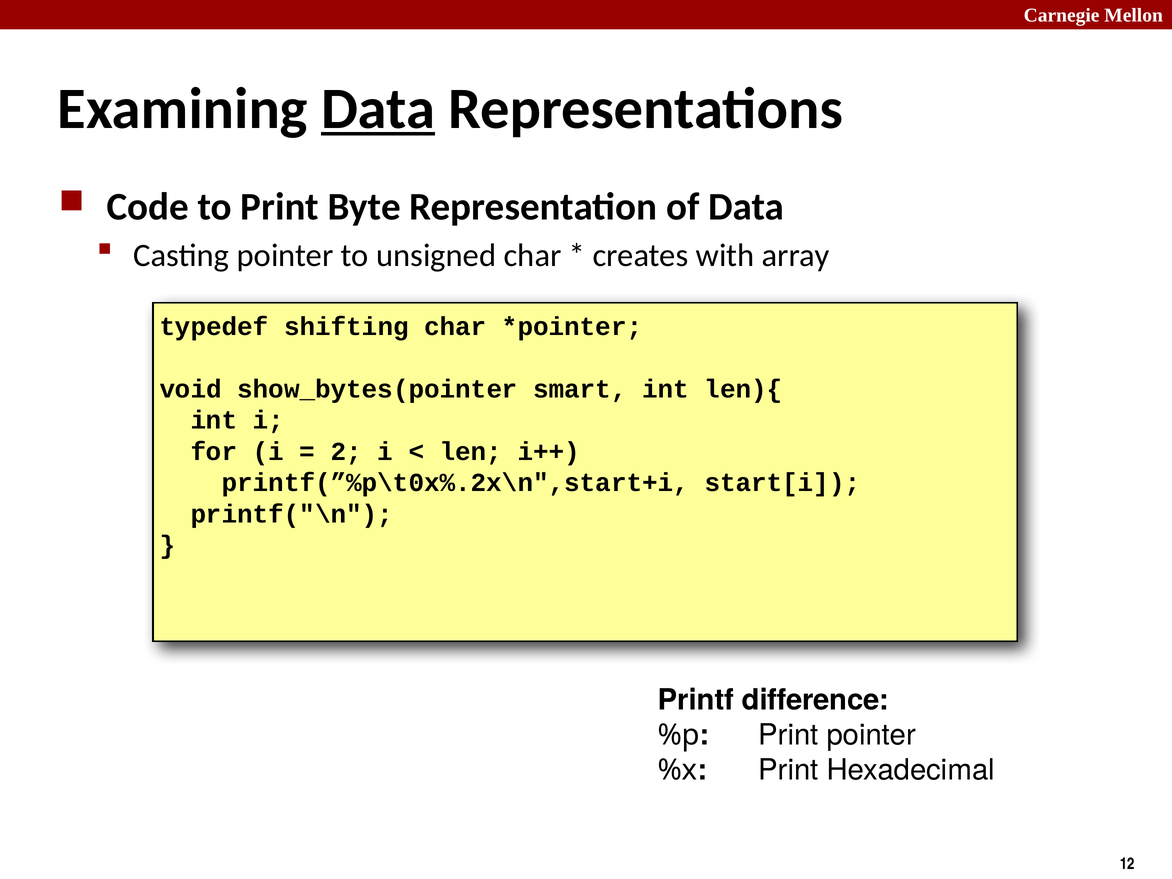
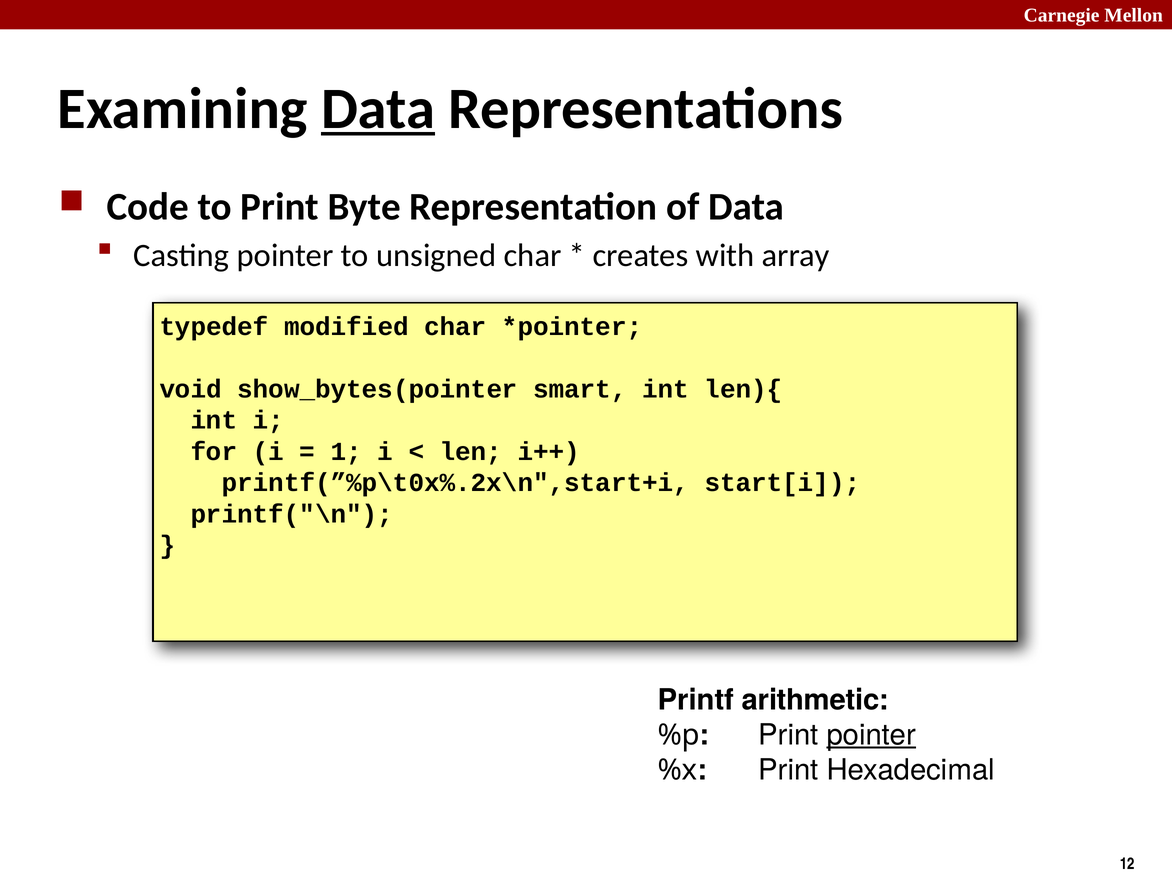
shifting: shifting -> modified (346, 327)
2: 2 -> 1 (346, 452)
difference: difference -> arithmetic (815, 700)
pointer underline: none -> present (871, 735)
